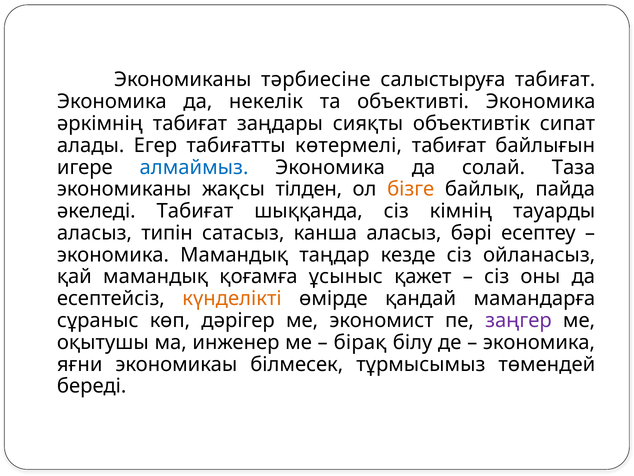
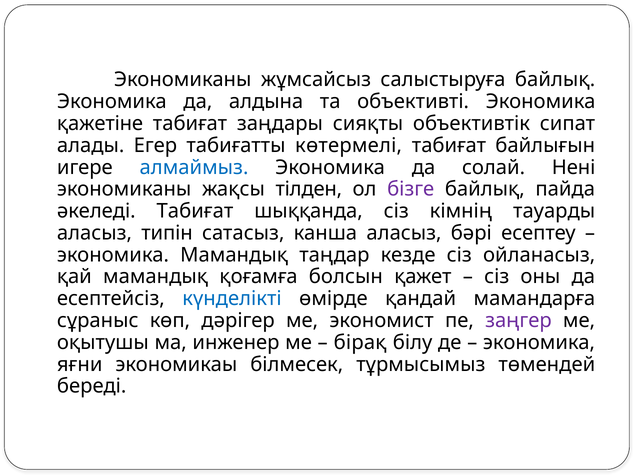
тәрбиесіне: тәрбиесіне -> жұмсайсыз (316, 80)
салыстыруға табиғат: табиғат -> байлық (555, 80)
некелік: некелік -> алдына (266, 102)
әркімнің: әркімнің -> қажетіне (100, 123)
Таза: Таза -> Нені (574, 167)
бізге colour: orange -> purple (411, 189)
ұсыныс: ұсыныс -> болсын (346, 276)
күнделікті colour: orange -> blue (232, 298)
